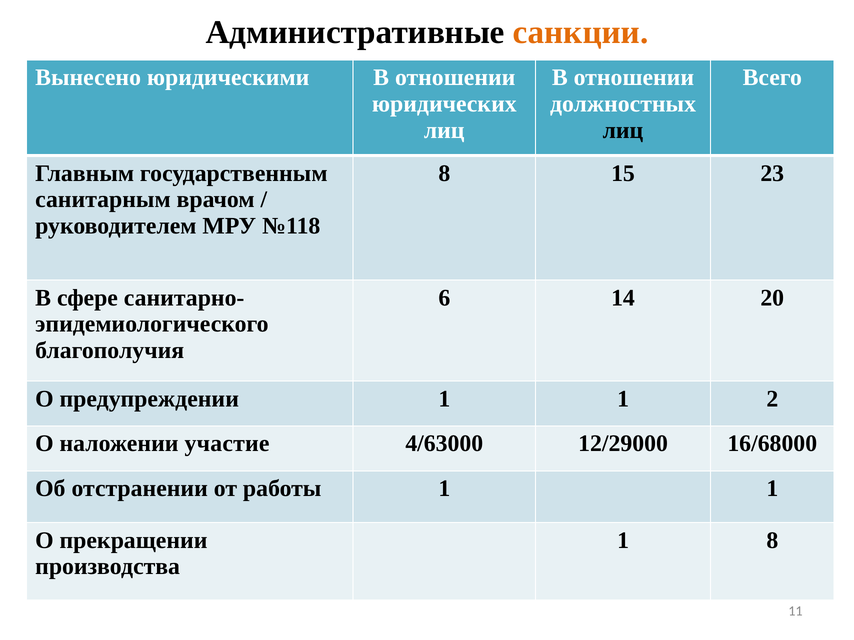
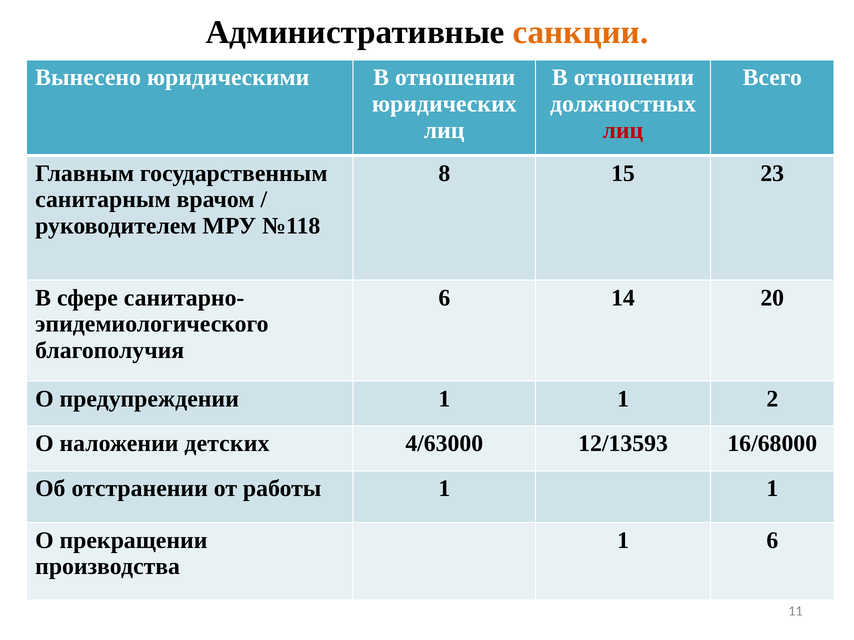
лиц colour: black -> red (623, 130)
участие: участие -> детских (227, 444)
12/29000: 12/29000 -> 12/13593 (623, 444)
1 8: 8 -> 6 (772, 541)
